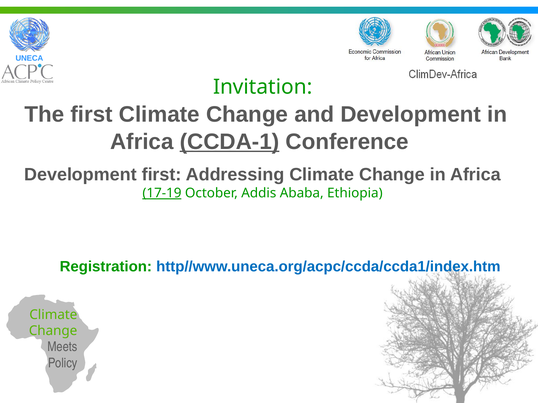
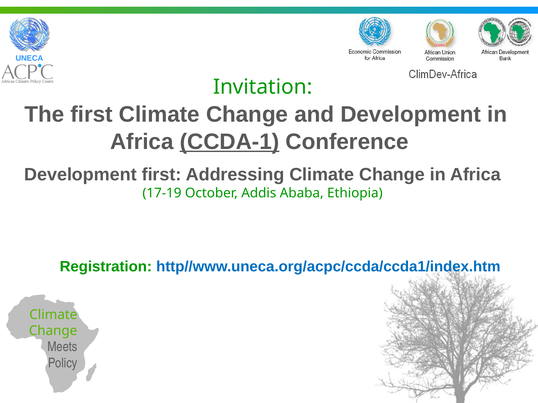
17-19 underline: present -> none (162, 193)
